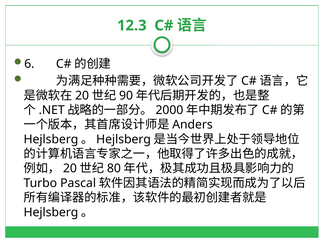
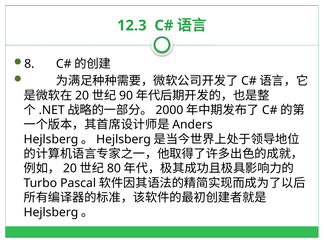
6: 6 -> 8 (29, 64)
